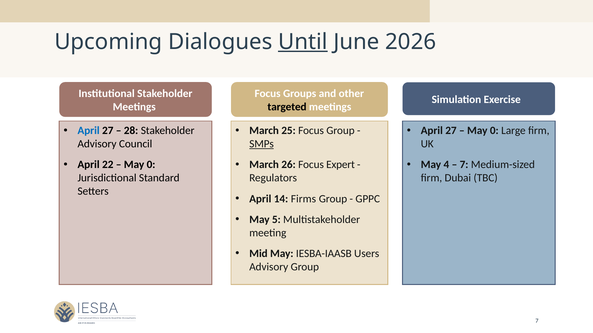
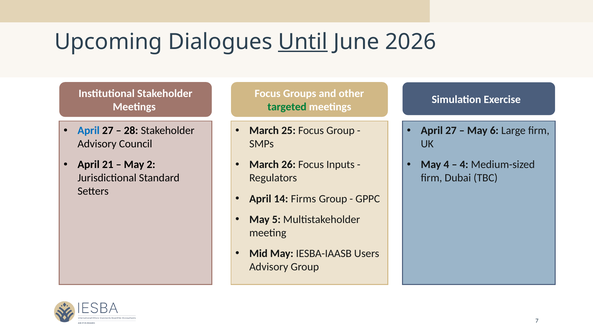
targeted colour: black -> green (287, 107)
0: 0 -> 6 (494, 131)
SMPs underline: present -> none (262, 144)
22: 22 -> 21 (108, 165)
0: 0 -> 2 (151, 165)
Expert: Expert -> Inputs (340, 165)
7: 7 -> 4 (464, 165)
